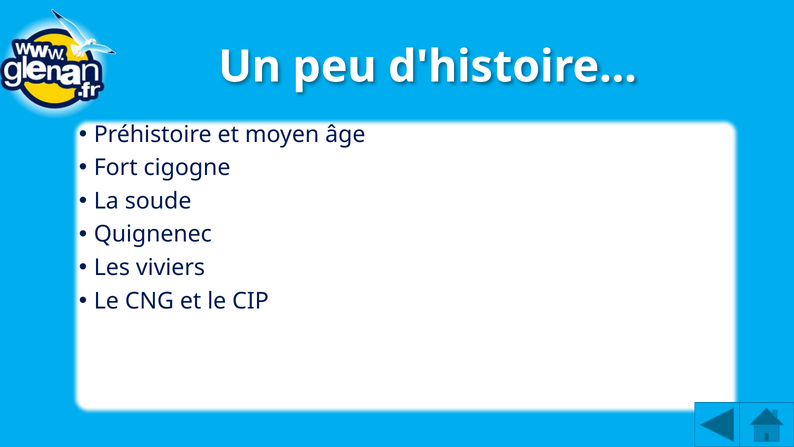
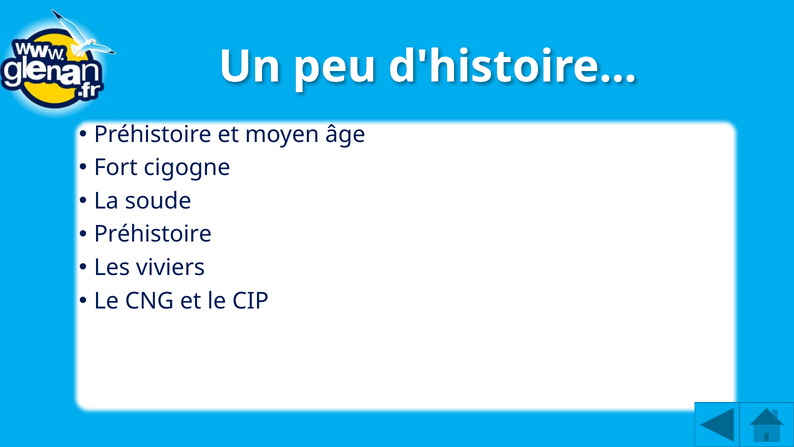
Quignenec: Quignenec -> Préhistoire (153, 234)
